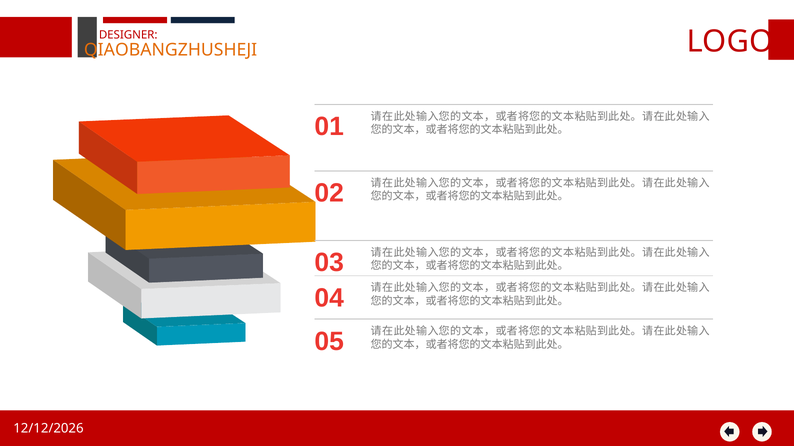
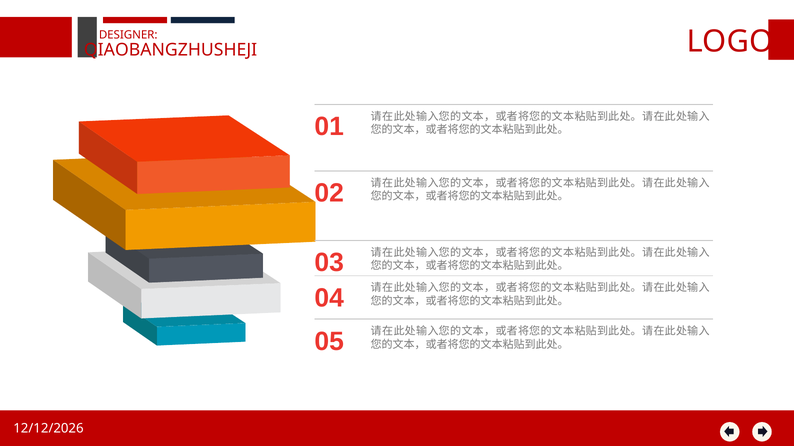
QIAOBANGZHUSHEJI colour: orange -> red (171, 50)
